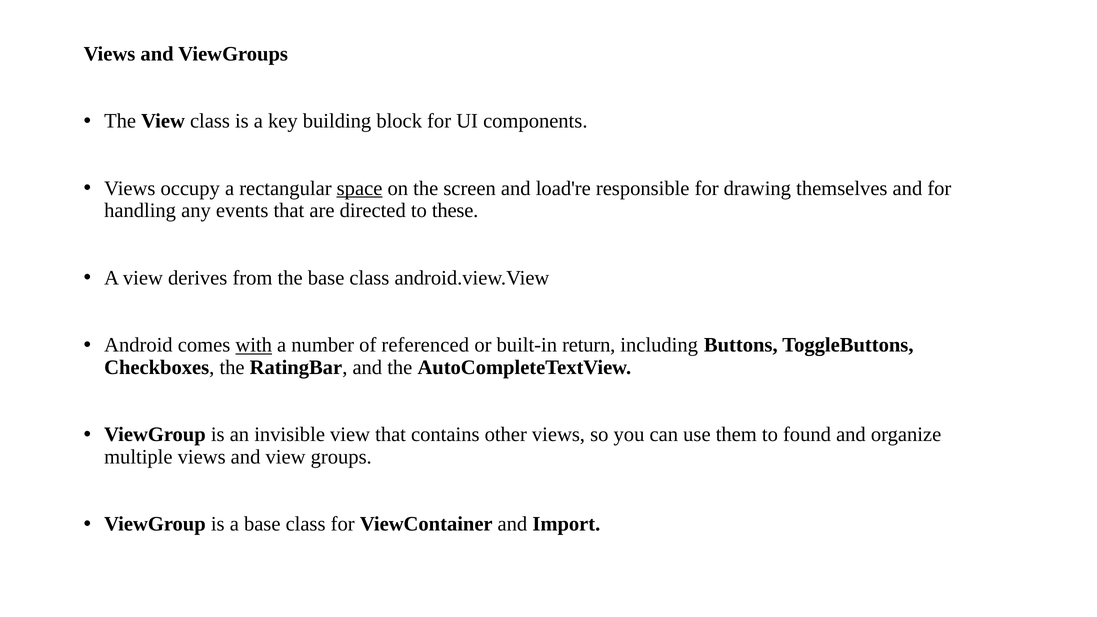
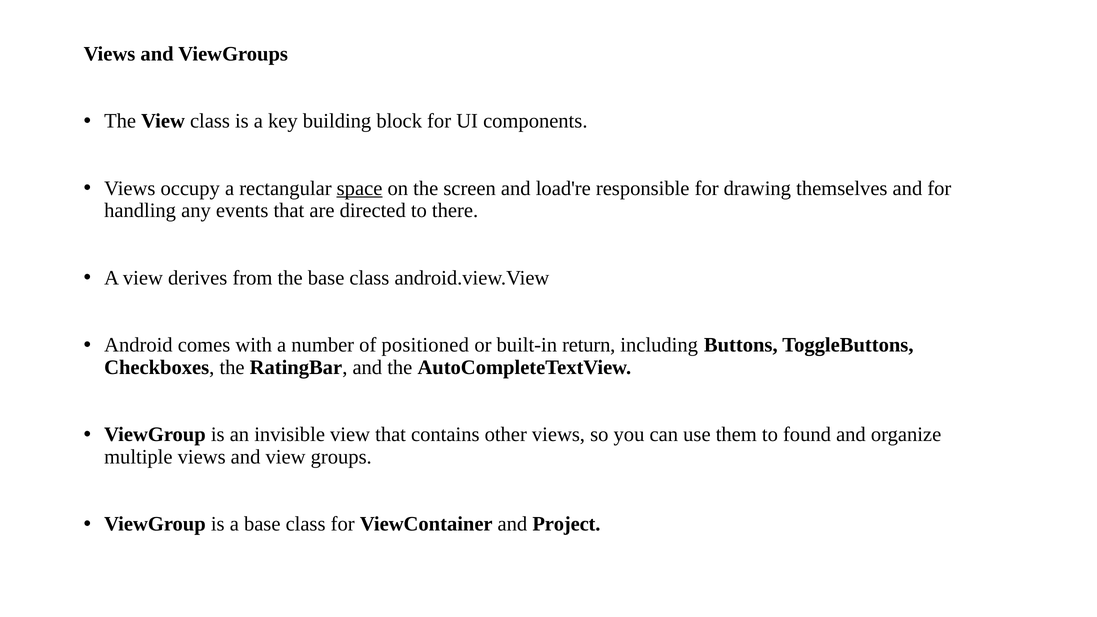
these: these -> there (455, 211)
with underline: present -> none (254, 345)
referenced: referenced -> positioned (425, 345)
Import: Import -> Project (566, 524)
